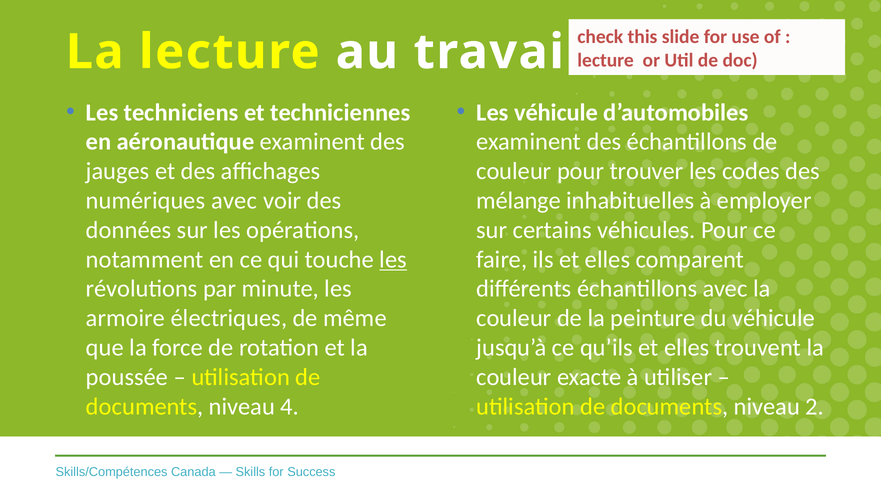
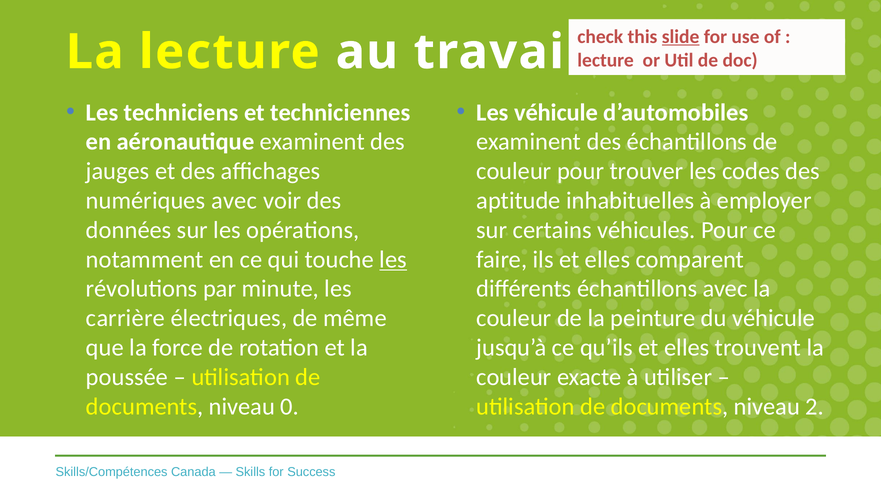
slide underline: none -> present (681, 37)
mélange: mélange -> aptitude (519, 200)
armoire: armoire -> carrière (125, 318)
4: 4 -> 0 (290, 406)
